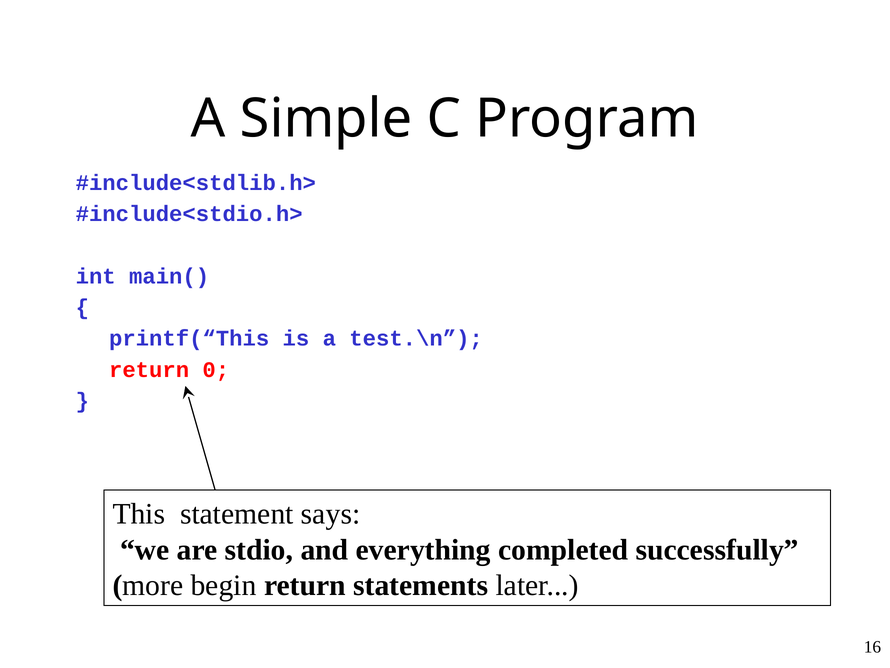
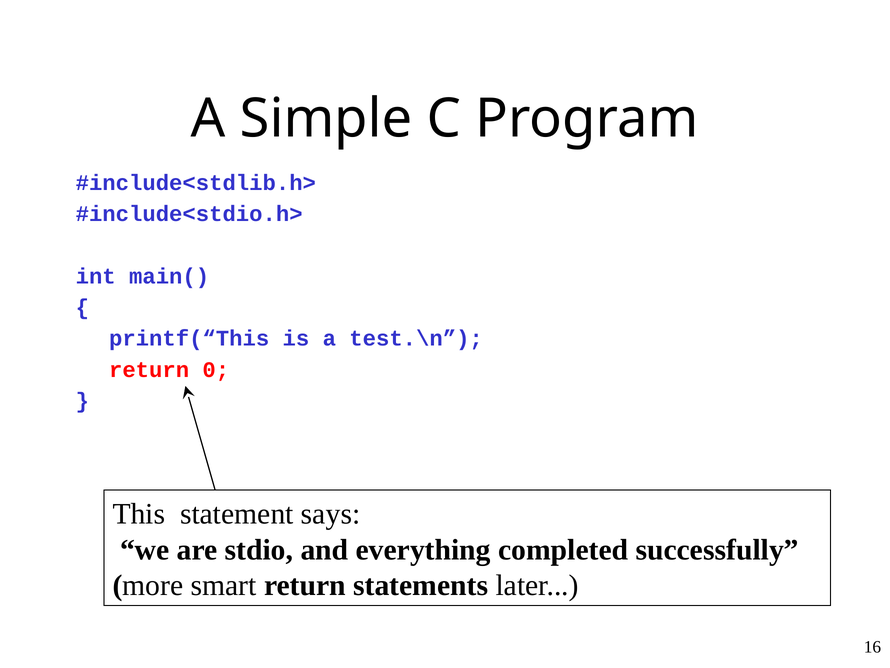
begin: begin -> smart (224, 585)
